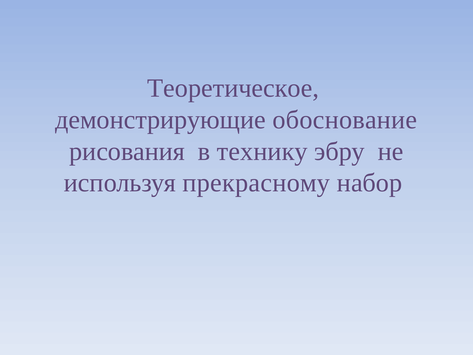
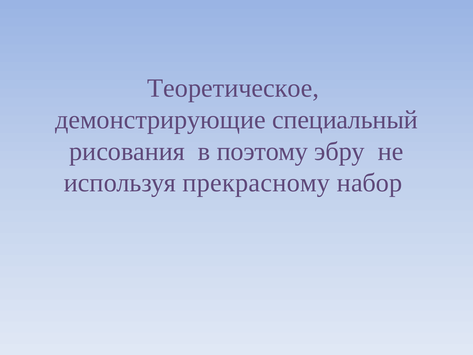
обоснование: обоснование -> специальный (345, 120)
технику: технику -> поэтому (262, 151)
